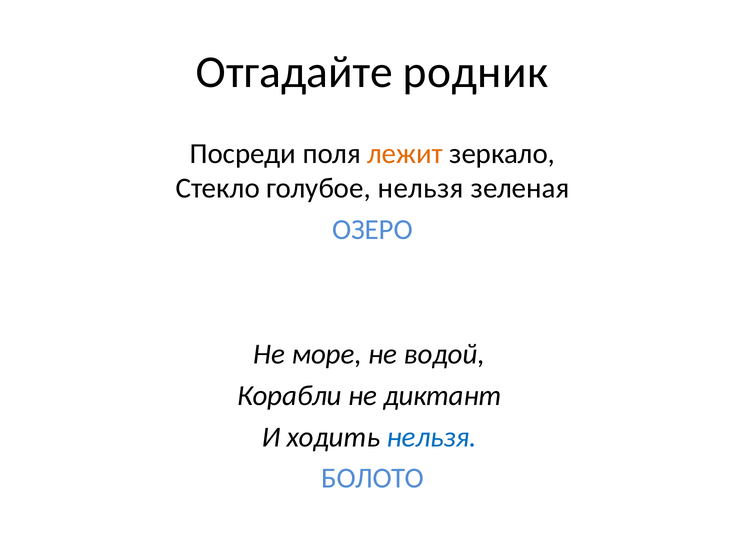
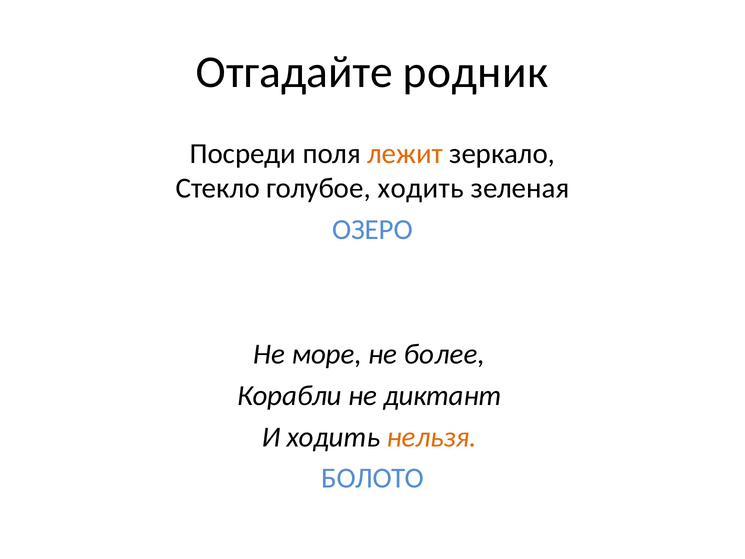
голубое нельзя: нельзя -> ходить (421, 188)
водой: водой -> более (444, 354)
нельзя colour: blue -> orange (432, 437)
